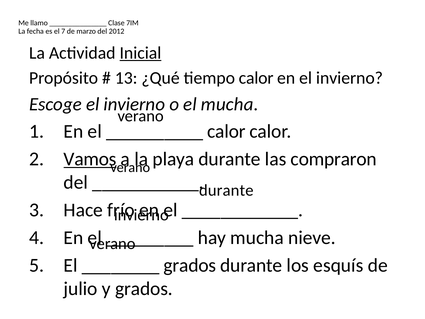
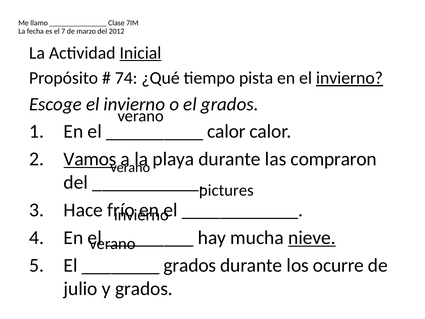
13: 13 -> 74 (126, 78)
tiempo calor: calor -> pista (256, 78)
invierno underline: none -> present (349, 78)
el mucha: mucha -> grados (230, 104)
durante: durante -> pictures (226, 190)
nieve underline: none -> present (312, 238)
esquís: esquís -> ocurre (338, 265)
